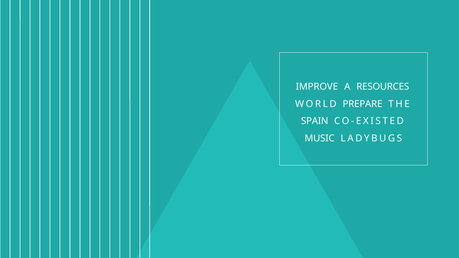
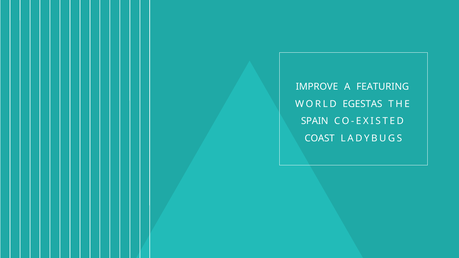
RESOURCES: RESOURCES -> FEATURING (383, 87)
PREPARE: PREPARE -> EGESTAS (362, 104)
MUSIC: MUSIC -> COAST (320, 138)
